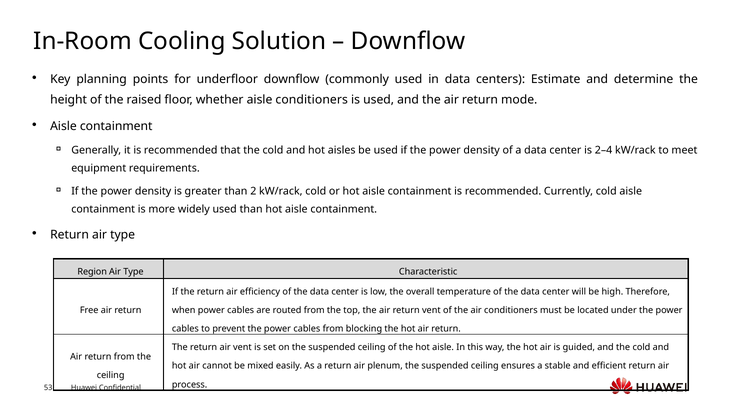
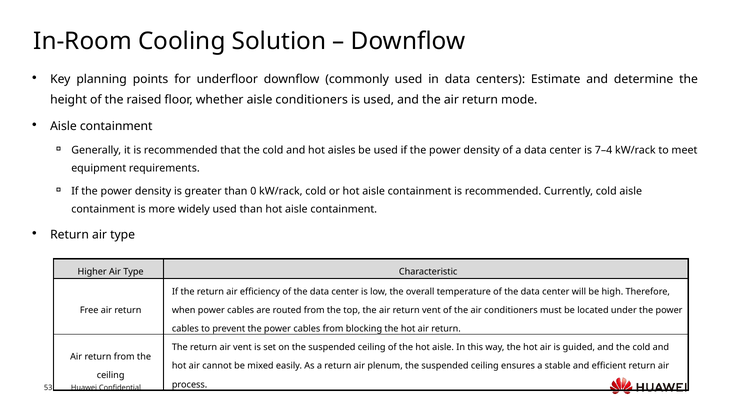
2–4: 2–4 -> 7–4 (604, 150)
2: 2 -> 0 (253, 192)
Region: Region -> Higher (92, 272)
